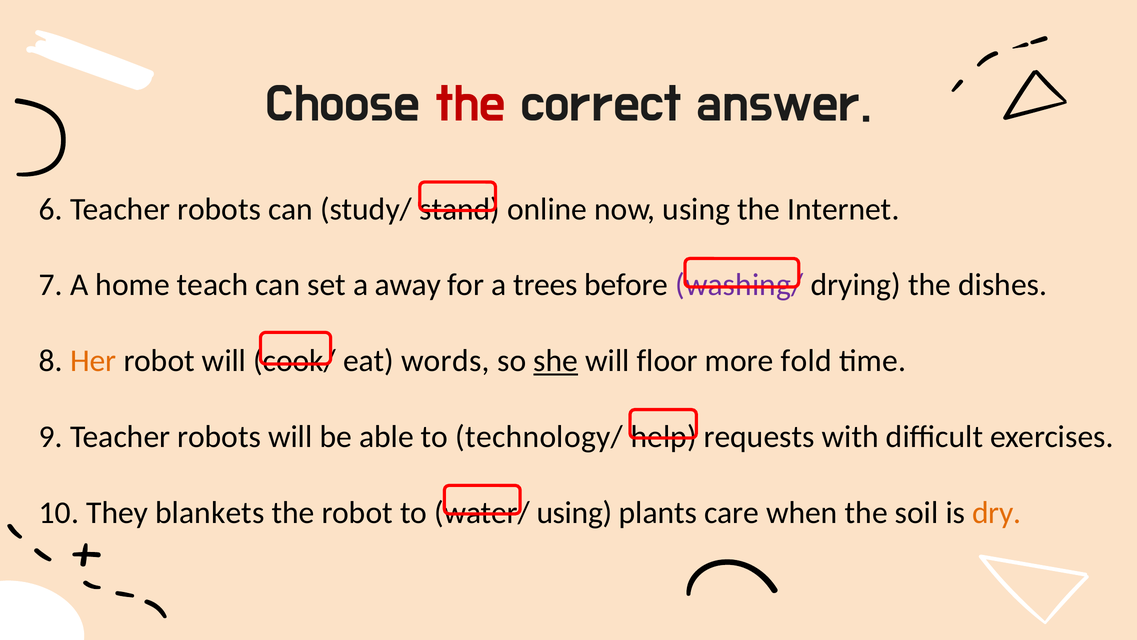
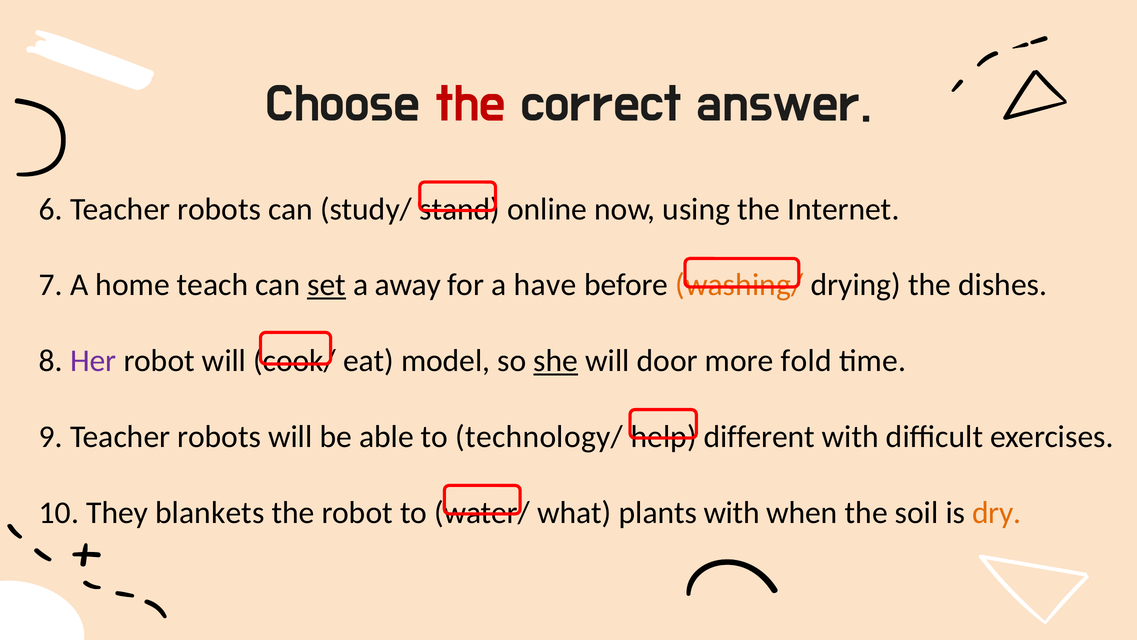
set underline: none -> present (327, 285)
trees: trees -> have (545, 285)
washing/ colour: purple -> orange (739, 285)
Her colour: orange -> purple (93, 361)
words: words -> model (446, 361)
floor: floor -> door (667, 361)
requests: requests -> different (759, 436)
water/ using: using -> what (574, 512)
plants care: care -> with (732, 512)
